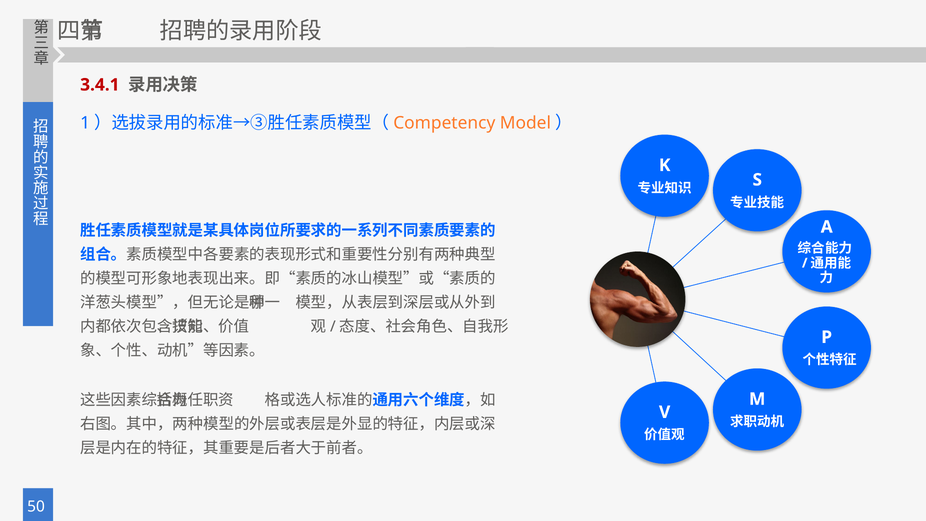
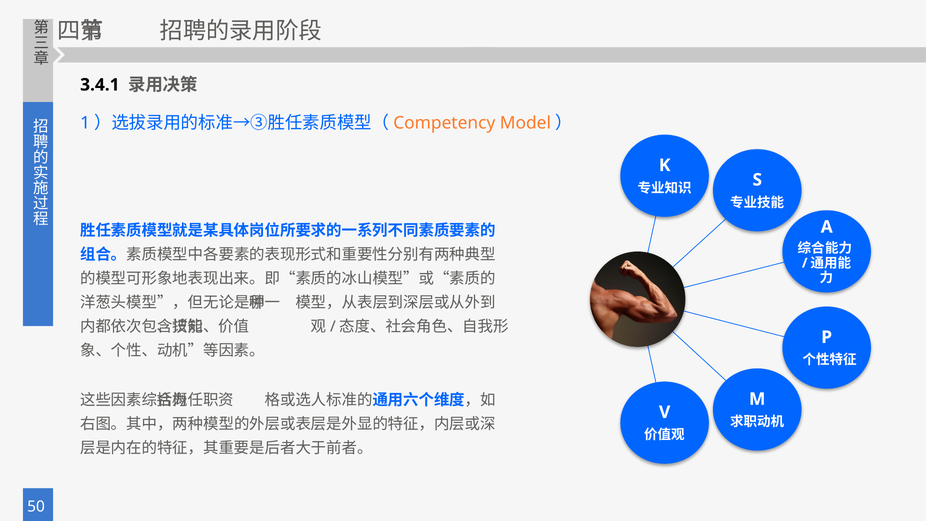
3.4.1 colour: red -> black (100, 85)
